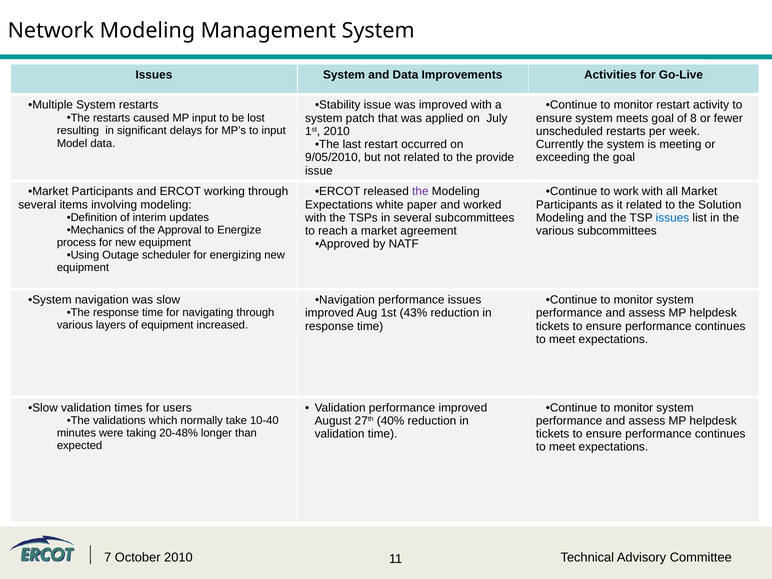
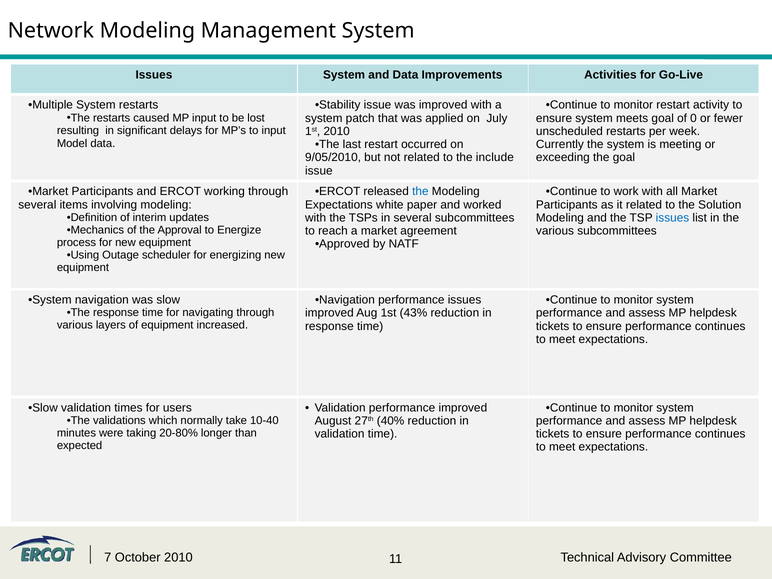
8: 8 -> 0 (694, 118)
provide: provide -> include (495, 158)
the colour: purple -> blue (420, 192)
20-48%: 20-48% -> 20-80% (179, 433)
